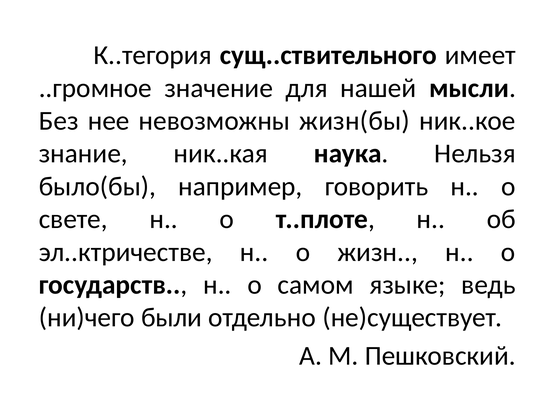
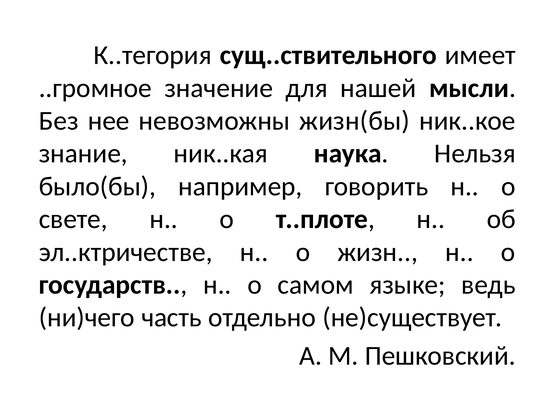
были: были -> часть (172, 318)
